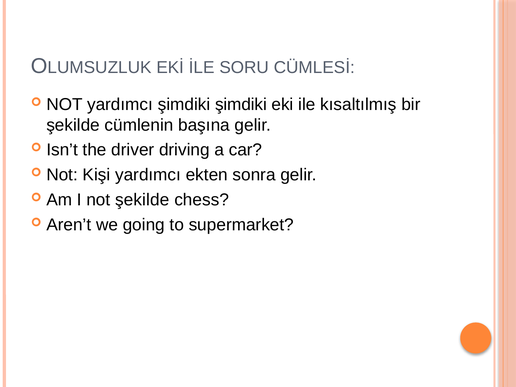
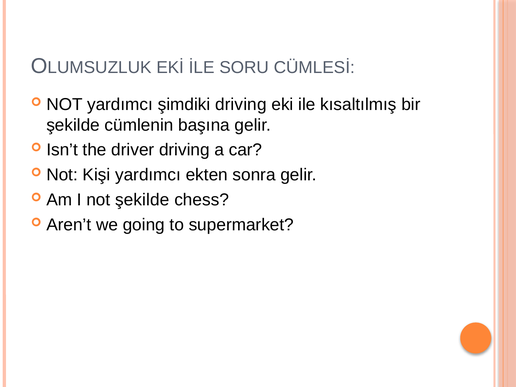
şimdiki şimdiki: şimdiki -> driving (241, 104)
